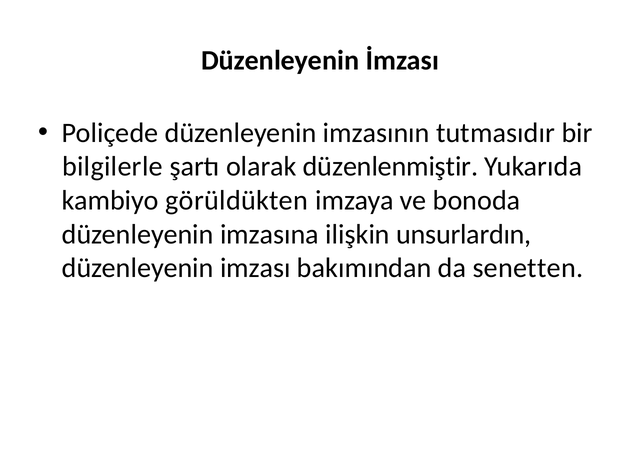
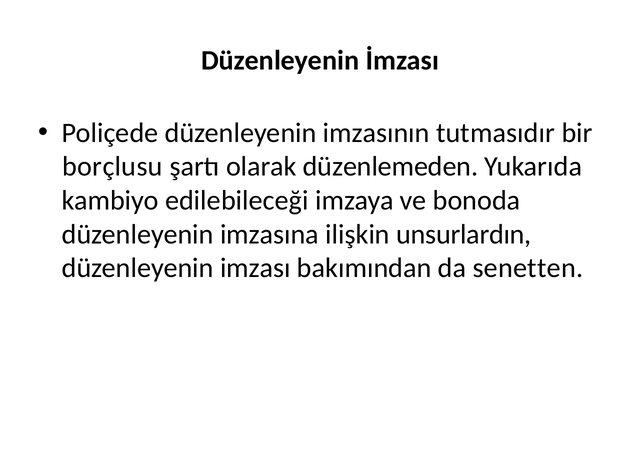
bilgilerle: bilgilerle -> borçlusu (112, 167)
düzenlenmiştir: düzenlenmiştir -> düzenlemeden (390, 167)
görüldükten: görüldükten -> edilebileceği (237, 201)
